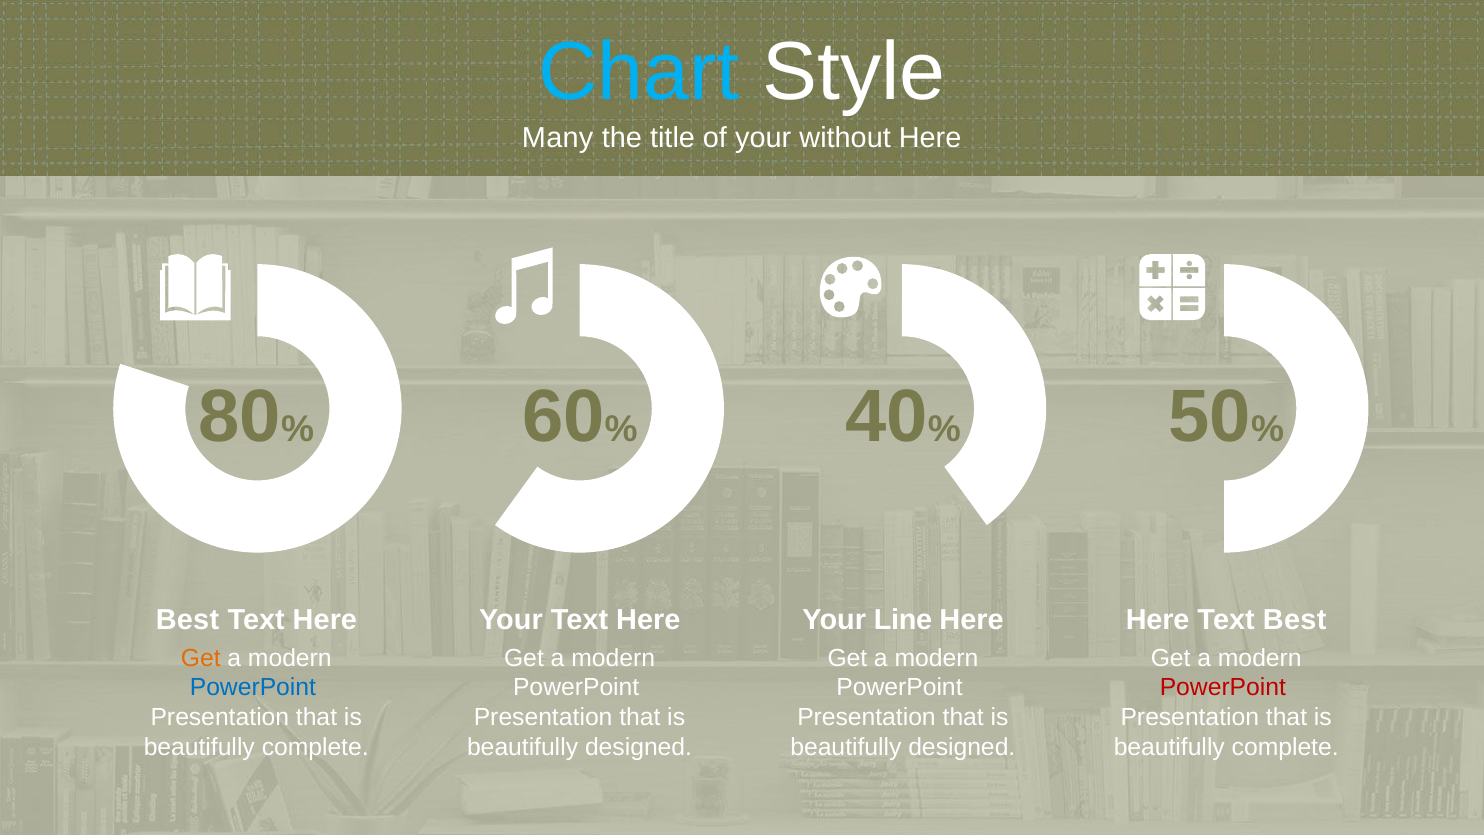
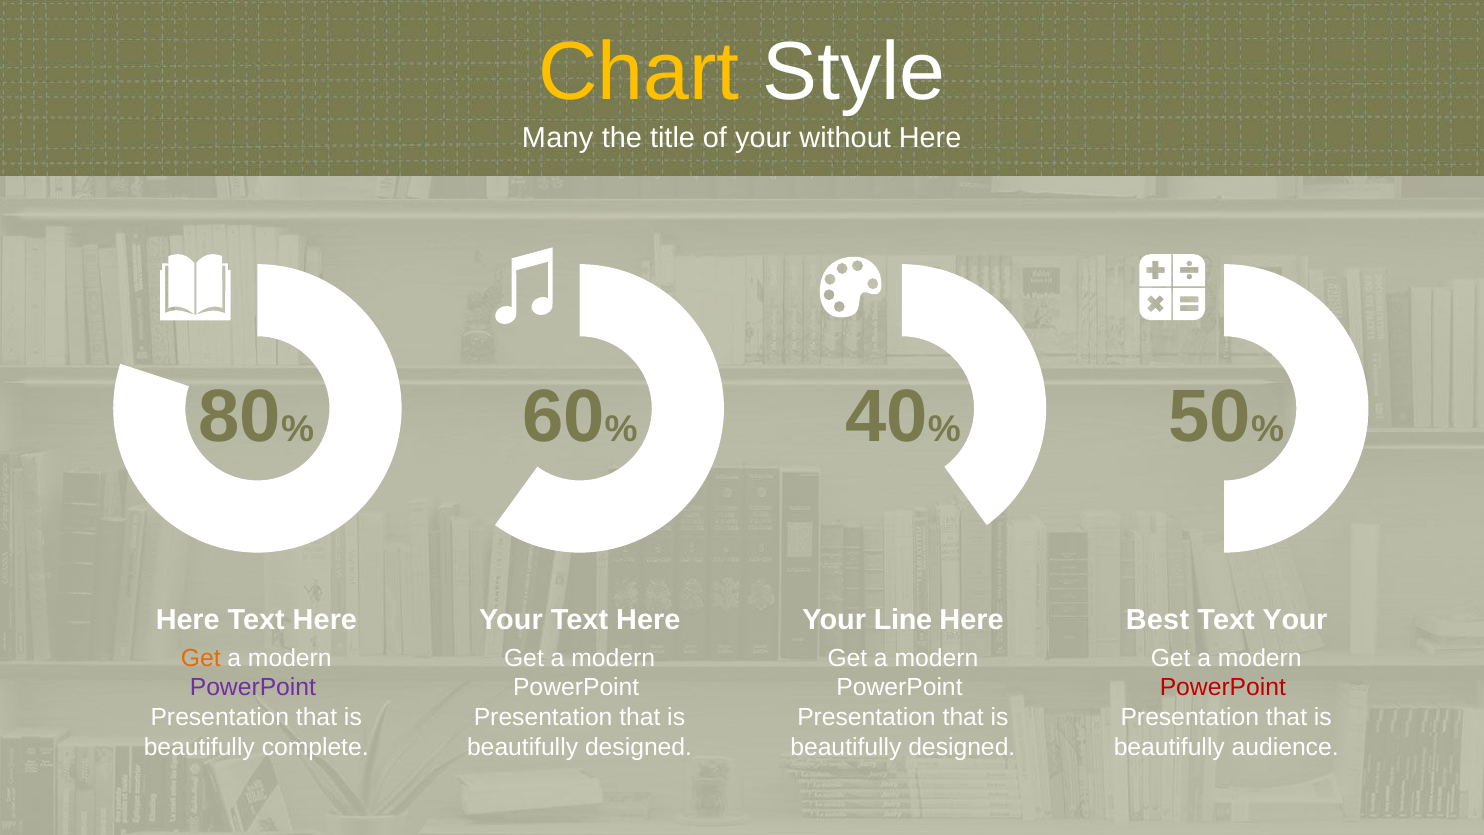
Chart colour: light blue -> yellow (639, 72)
Best: Best -> Here (188, 620)
Here: Here -> Best (1157, 620)
Text Best: Best -> Your (1295, 620)
PowerPoint colour: blue -> purple (253, 688)
complete: complete -> audience (1285, 747)
